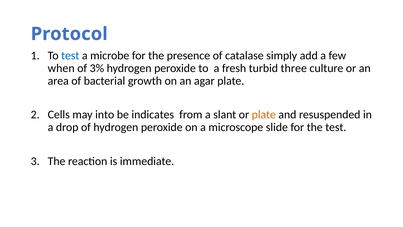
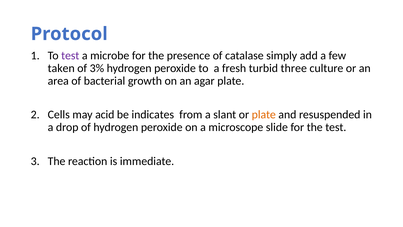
test colour: blue -> purple (70, 55)
when: when -> taken (61, 68)
into: into -> acid (105, 114)
